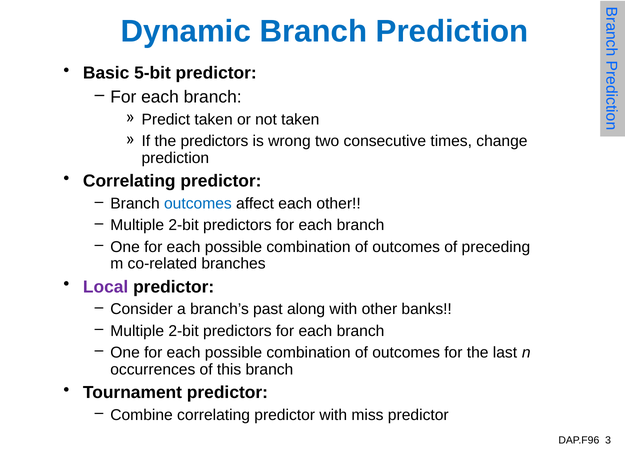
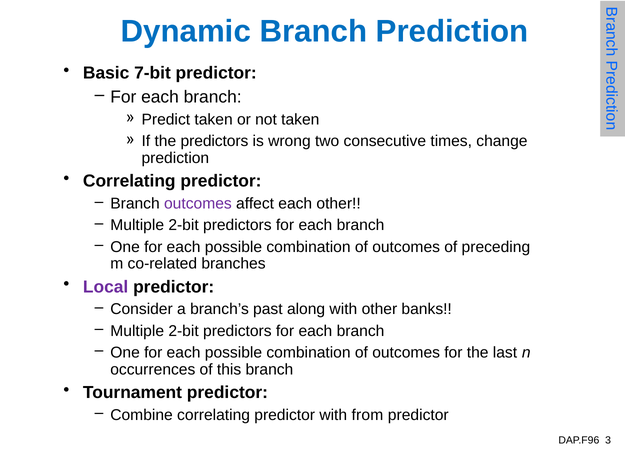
5-bit: 5-bit -> 7-bit (152, 73)
outcomes colour: blue -> purple (198, 204)
miss: miss -> from (367, 415)
